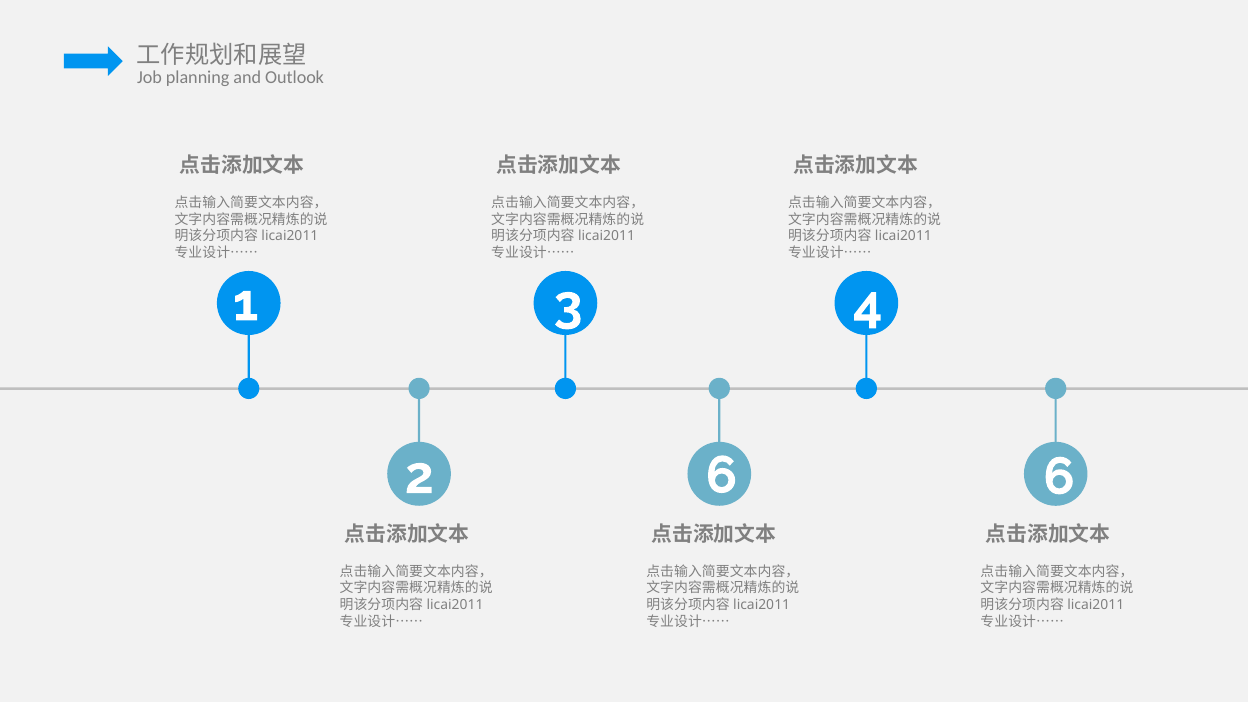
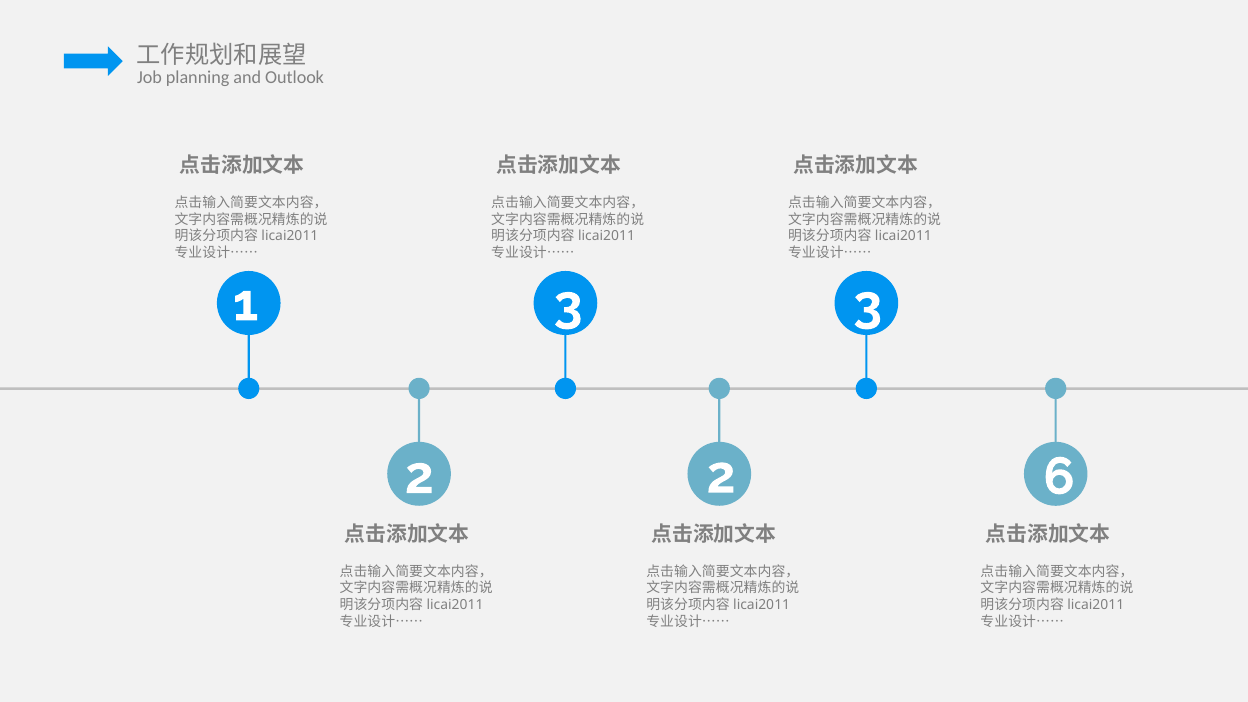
3 4: 4 -> 3 (868, 305)
2 6: 6 -> 2 (721, 475)
